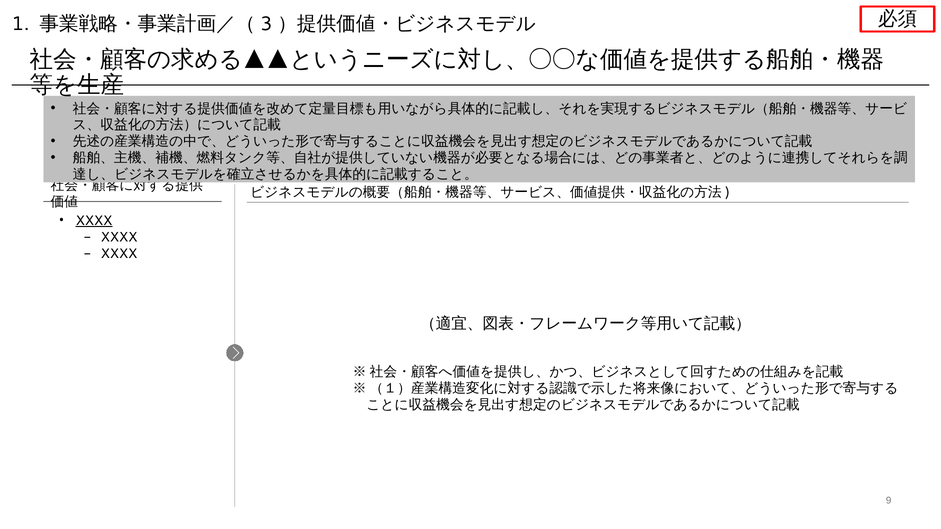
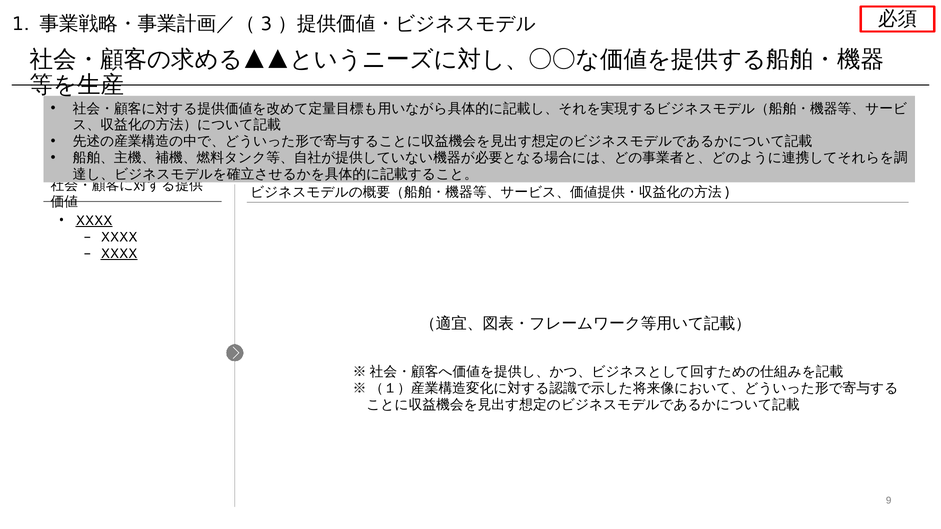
XXXX underline: none -> present (119, 254)
